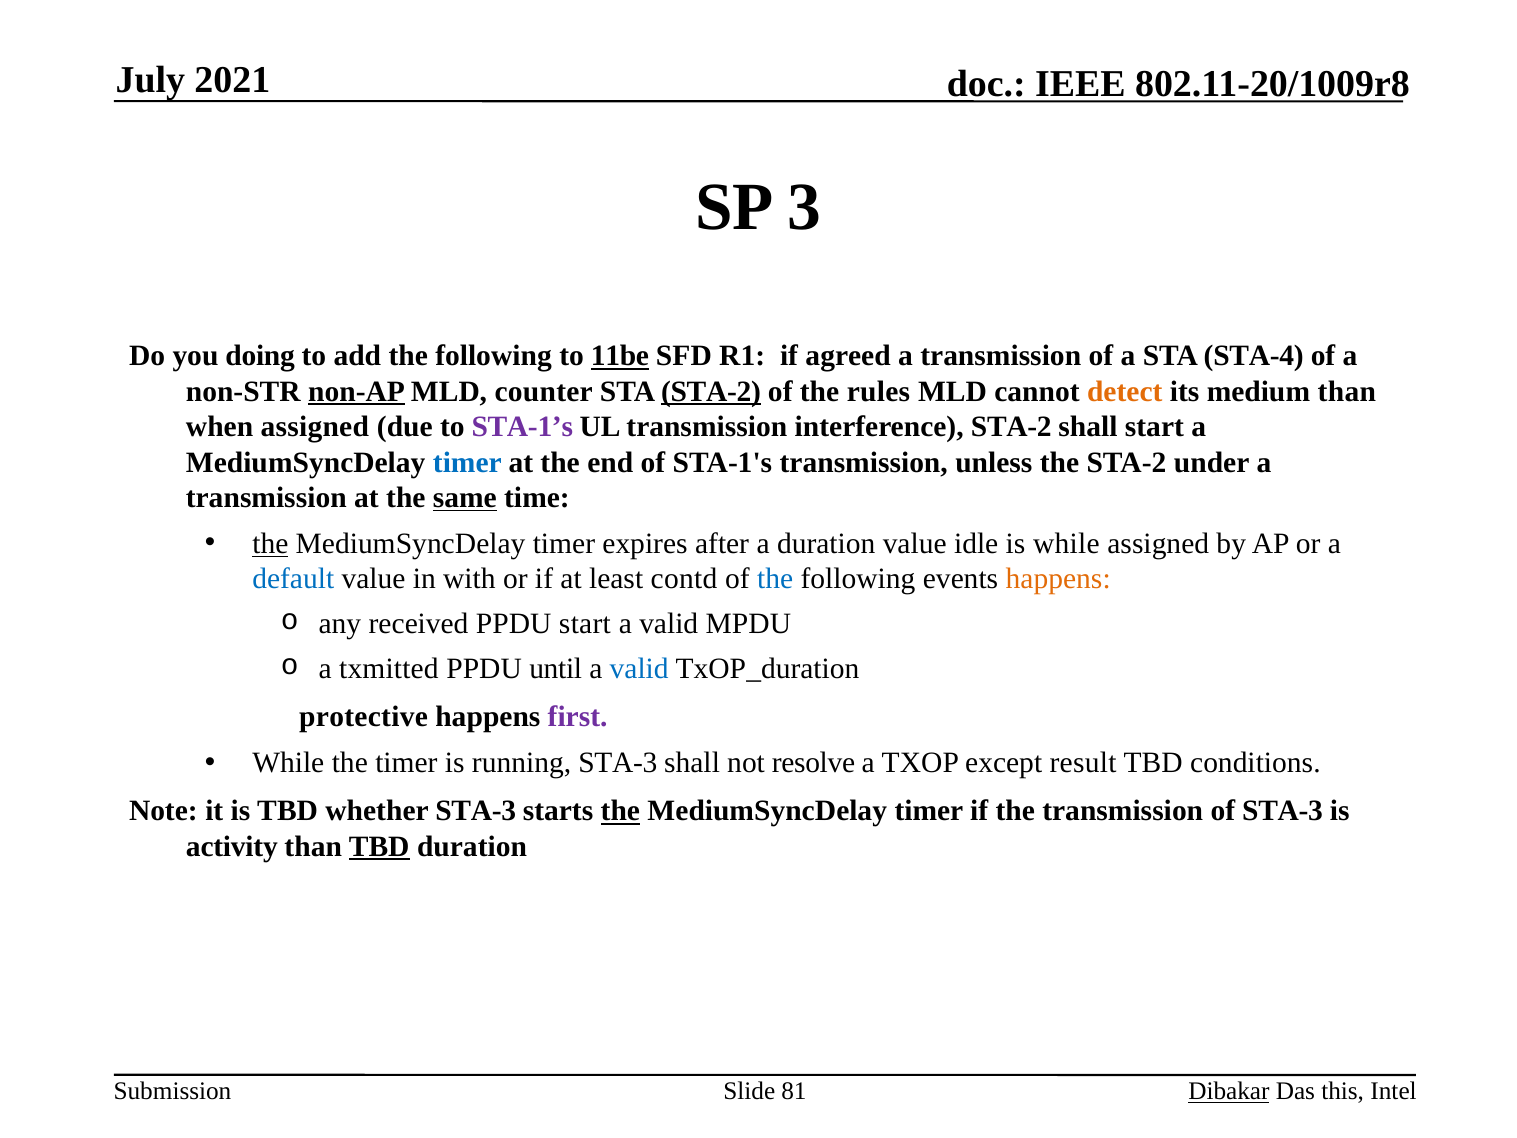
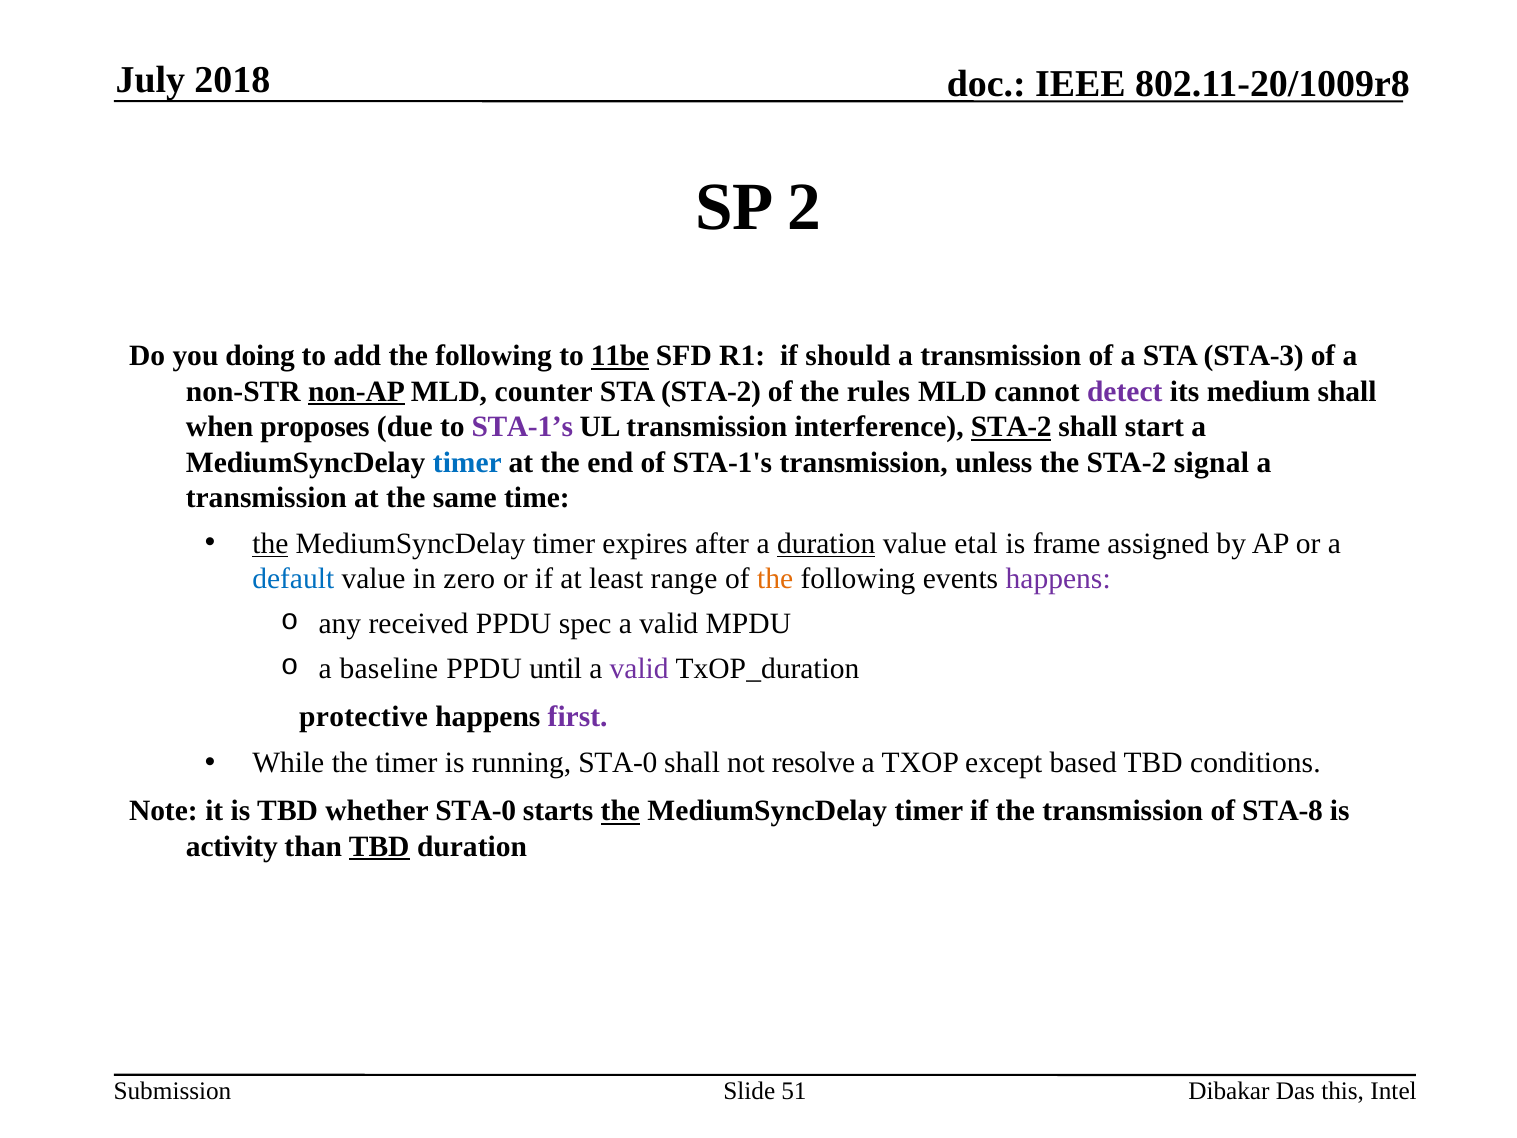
2021: 2021 -> 2018 (232, 80)
3: 3 -> 2 (804, 207)
agreed: agreed -> should (848, 356)
STA-4: STA-4 -> STA-3 (1254, 356)
STA-2 underline: present -> none (711, 391)
detect colour: orange -> purple (1125, 391)
medium than: than -> shall (1347, 391)
when assigned: assigned -> proposes (315, 427)
STA-2 underline: none -> present (1011, 427)
under: under -> signal (1211, 462)
same underline: present -> none (465, 498)
duration underline: none -> present (826, 544)
idle: idle -> etal (976, 544)
is while: while -> frame (1067, 544)
with: with -> zero (469, 579)
contd: contd -> range (684, 579)
the colour: blue -> orange (775, 579)
happens colour: orange -> purple (1058, 579)
PPDU start: start -> spec (585, 624)
txmitted: txmitted -> baseline (389, 669)
valid colour: blue -> purple (639, 669)
running STA-3: STA-3 -> STA-0 (618, 763)
result: result -> based (1083, 763)
whether STA-3: STA-3 -> STA-0 (476, 811)
of STA-3: STA-3 -> STA-8 (1283, 811)
81: 81 -> 51 (794, 1091)
Dibakar underline: present -> none (1229, 1091)
